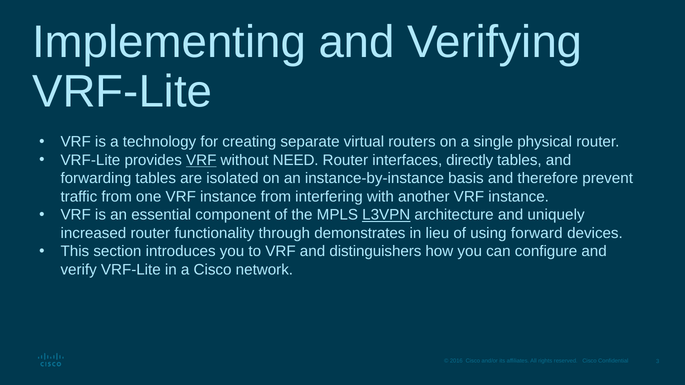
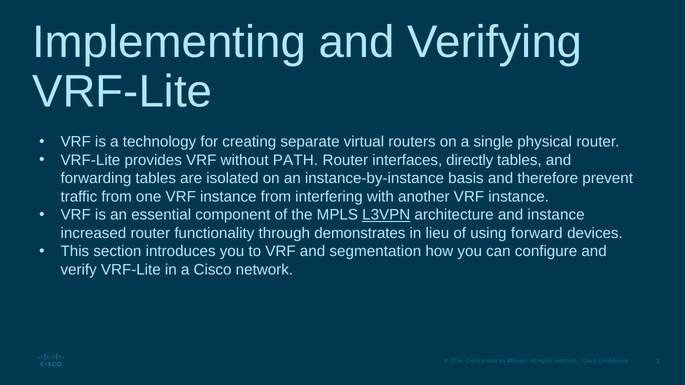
VRF underline: present -> none (201, 160)
NEED: NEED -> PATH (296, 160)
and uniquely: uniquely -> instance (556, 215)
distinguishers: distinguishers -> segmentation (375, 252)
